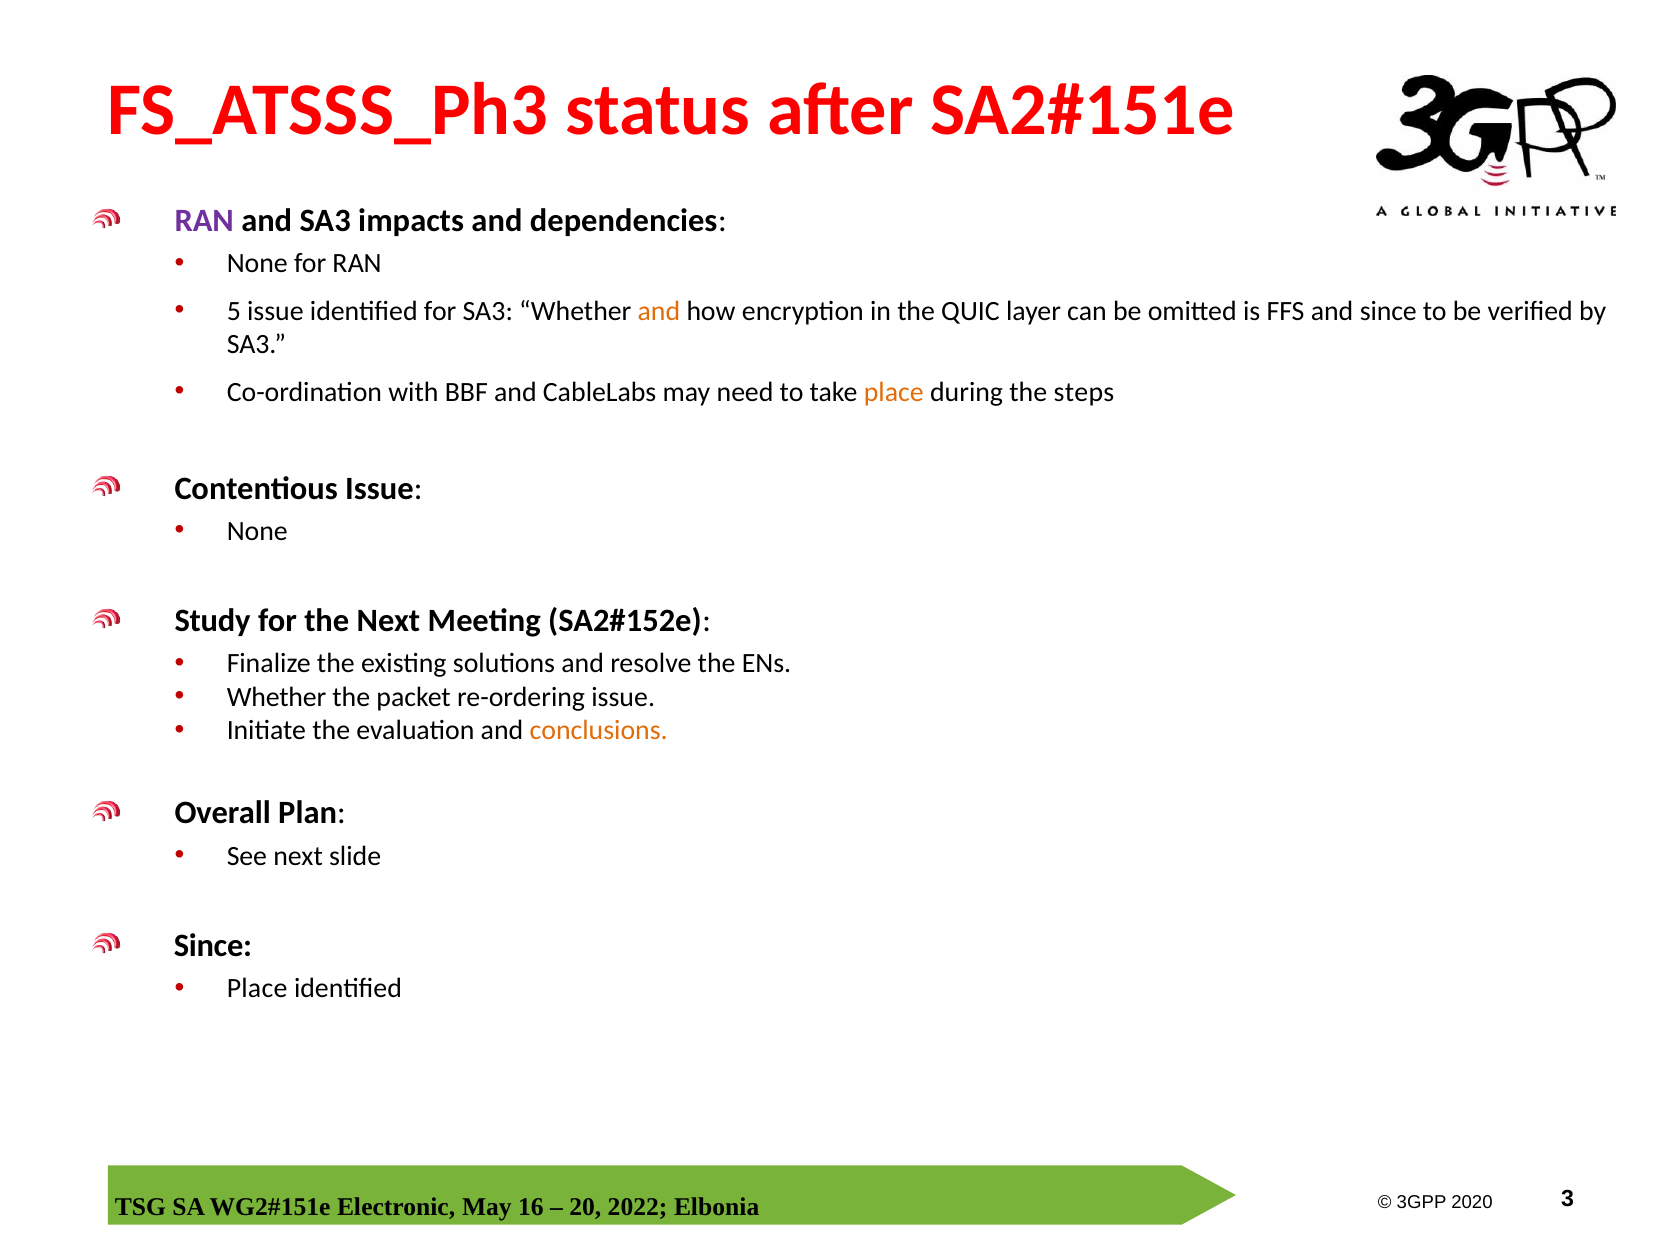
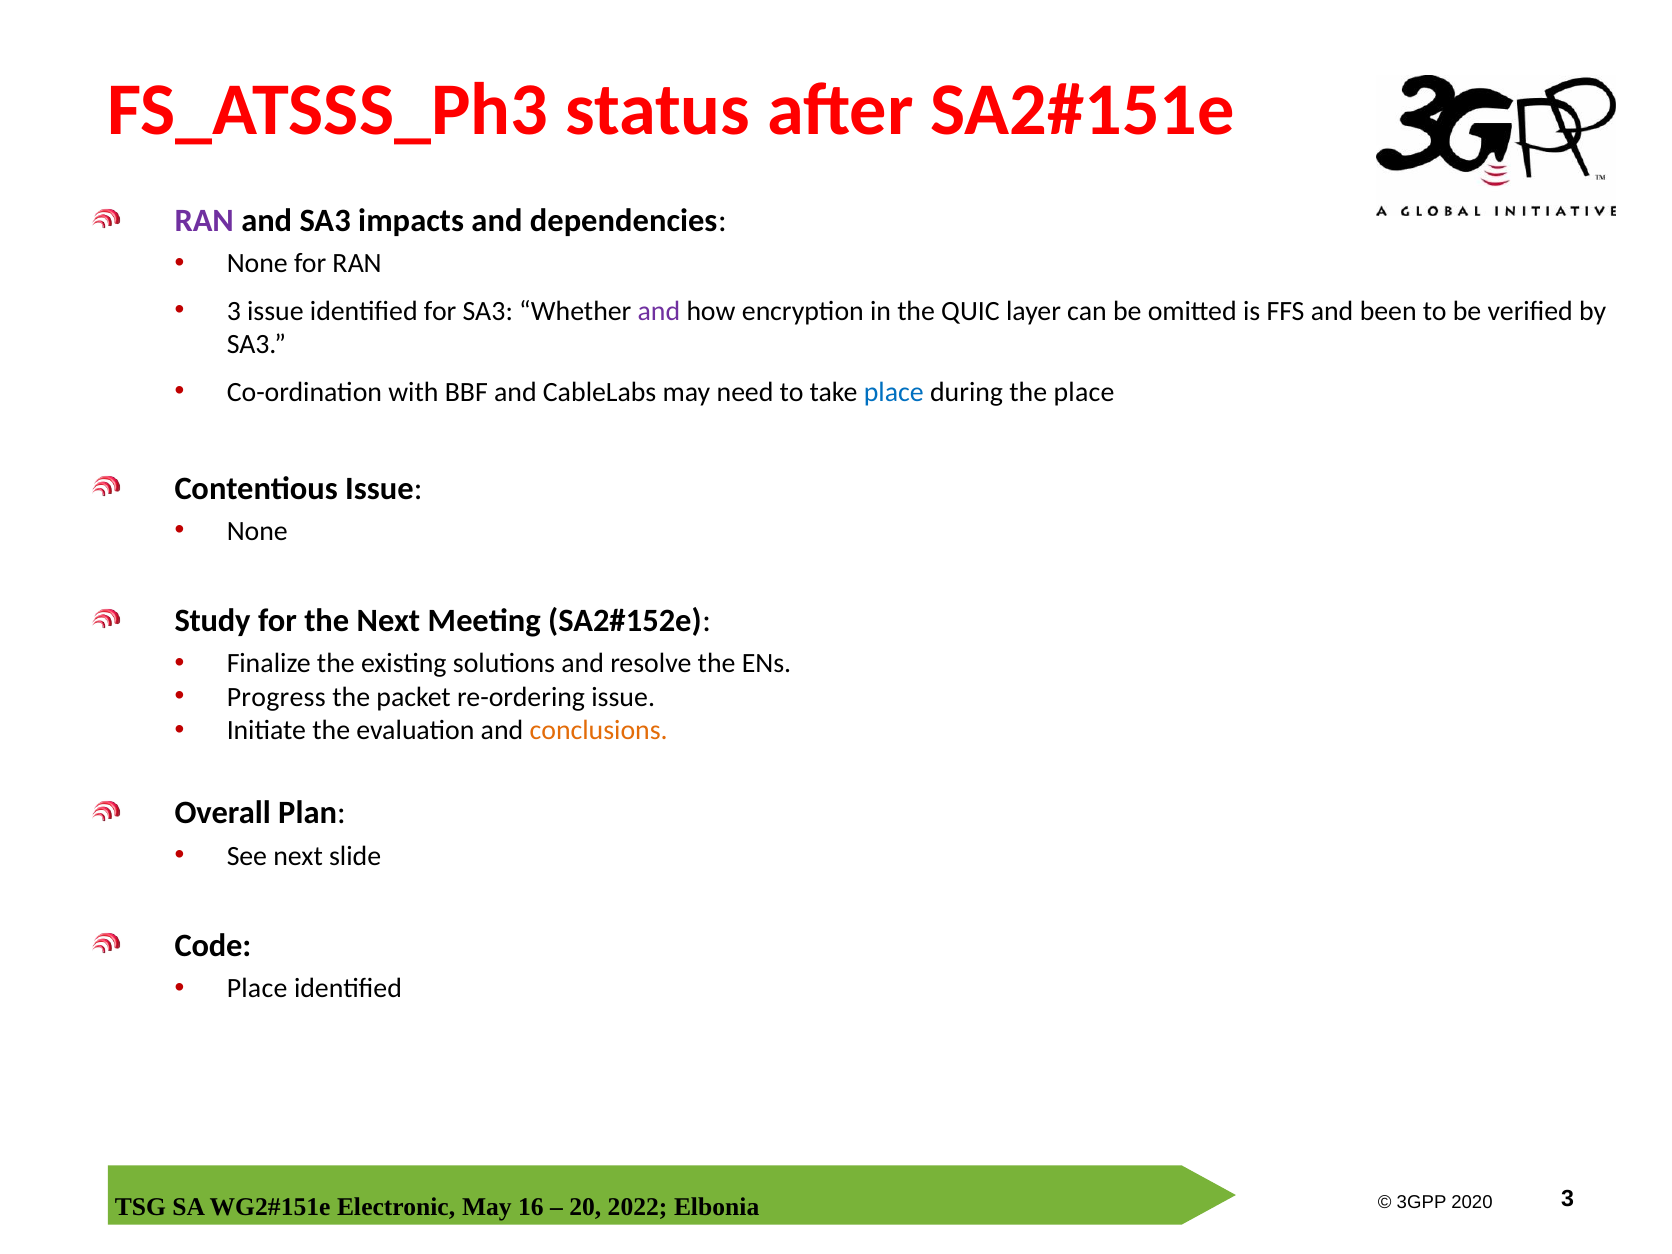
5: 5 -> 3 (234, 311)
and colour: orange -> purple (659, 311)
and since: since -> been (1388, 311)
place colour: orange -> blue (894, 392)
the steps: steps -> place (1084, 392)
Whether: Whether -> Progress (276, 697)
Since: Since -> Code (213, 946)
